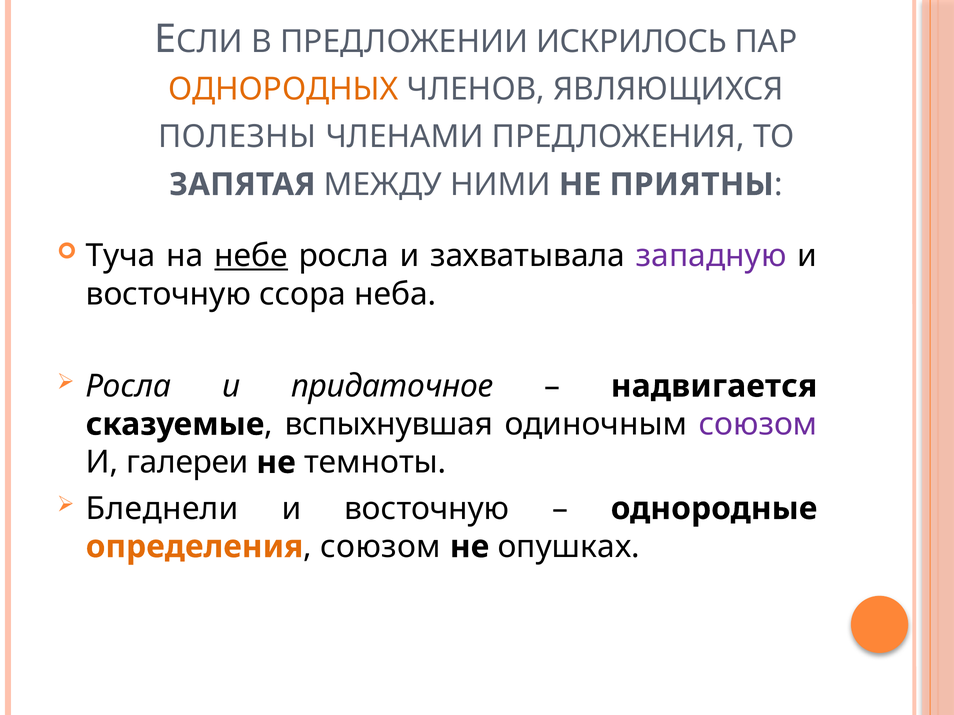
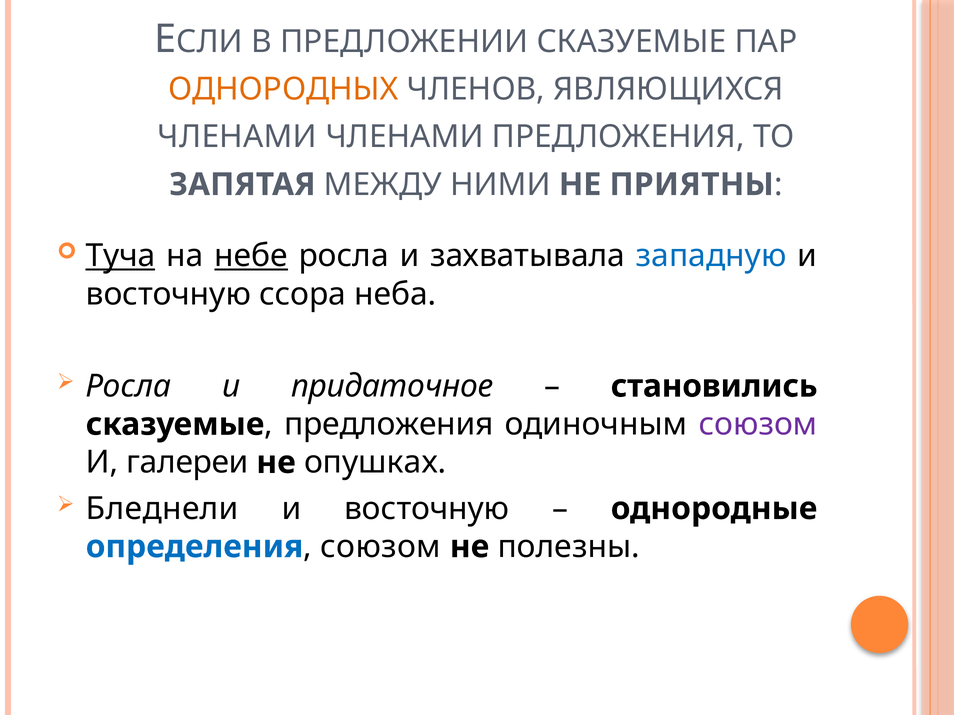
ПРЕДЛОЖЕНИИ ИСКРИЛОСЬ: ИСКРИЛОСЬ -> СКАЗУЕМЫЕ (631, 42)
ПОЛЕЗНЫ: ПОЛЕЗНЫ -> ЧЛЕНАМИ (237, 137)
Туча underline: none -> present (121, 256)
западную colour: purple -> blue (711, 256)
надвигается: надвигается -> становились (714, 386)
вспыхнувшая: вспыхнувшая -> предложения (389, 425)
темноты: темноты -> опушках (375, 463)
определения colour: orange -> blue (194, 547)
опушках: опушках -> полезны (569, 547)
